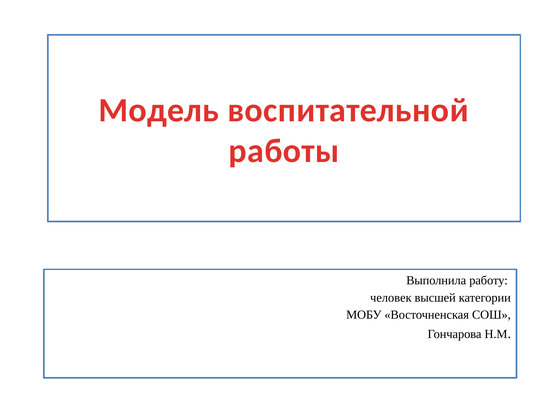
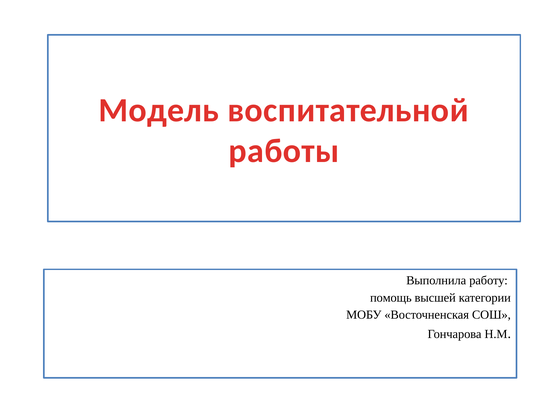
человек: человек -> помощь (391, 298)
